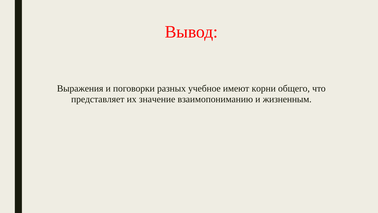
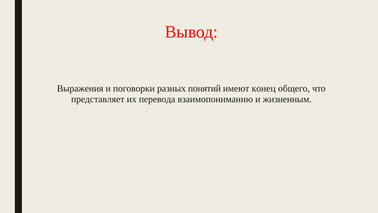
учебное: учебное -> понятий (204, 88)
корни: корни -> конец (264, 88)
значение: значение -> перевода (157, 99)
